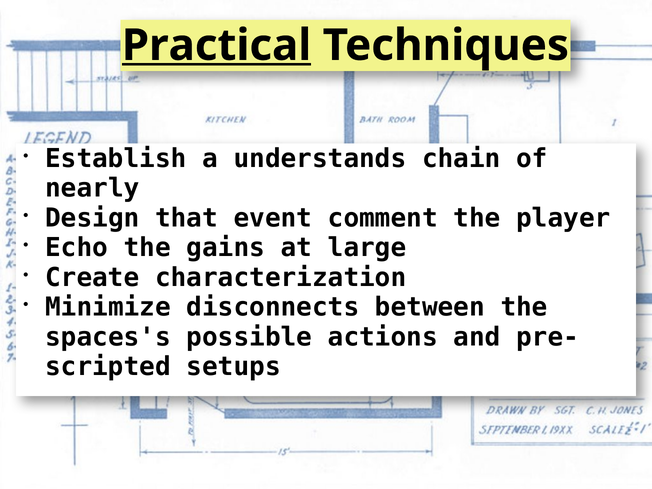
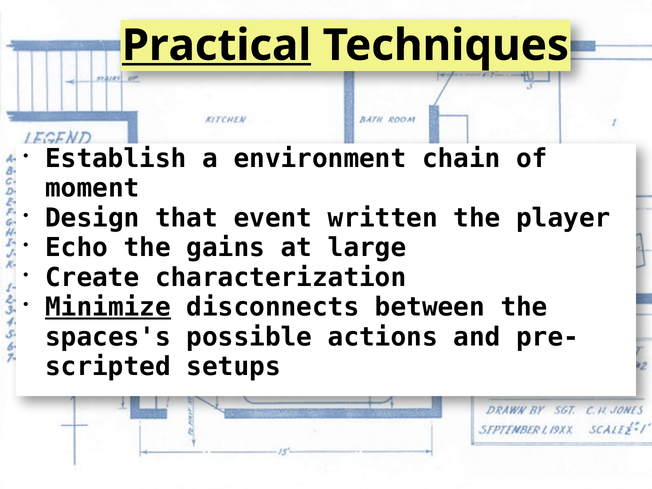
understands: understands -> environment (320, 159)
nearly: nearly -> moment (92, 188)
comment: comment -> written (383, 218)
Minimize underline: none -> present (108, 307)
